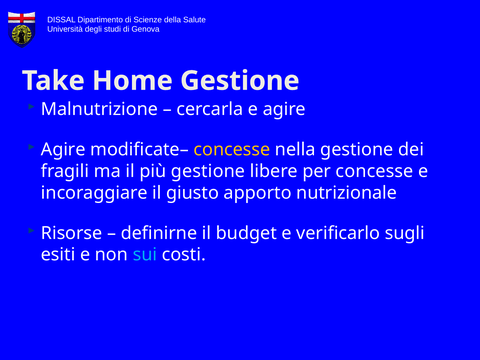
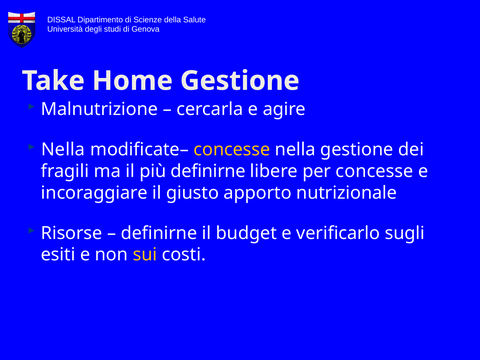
Agire: Agire -> Nella (63, 150)
più gestione: gestione -> definirne (208, 171)
sui colour: light blue -> yellow (145, 255)
